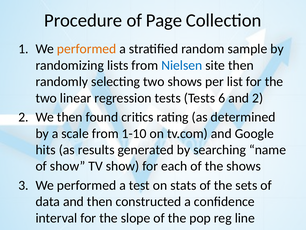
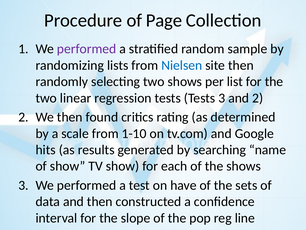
performed colour: orange -> purple (87, 49)
Tests 6: 6 -> 3 (222, 98)
stats: stats -> have (183, 185)
